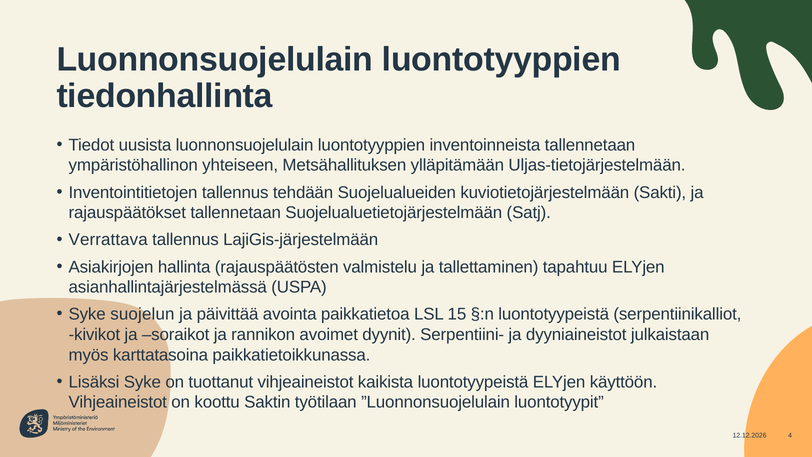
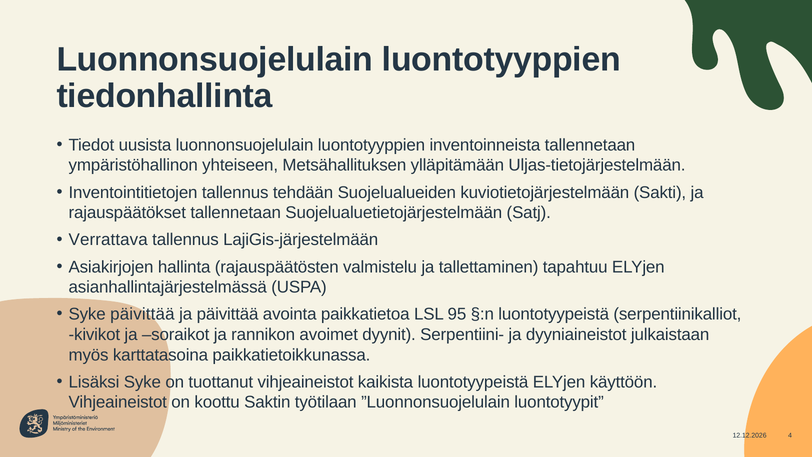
Syke suojelun: suojelun -> päivittää (142, 314)
15: 15 -> 95 (457, 314)
